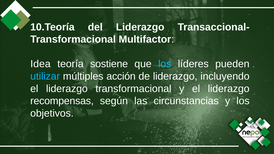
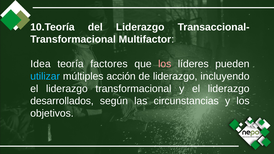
sostiene: sostiene -> factores (109, 64)
los colour: light blue -> pink (165, 64)
recompensas: recompensas -> desarrollados (62, 101)
